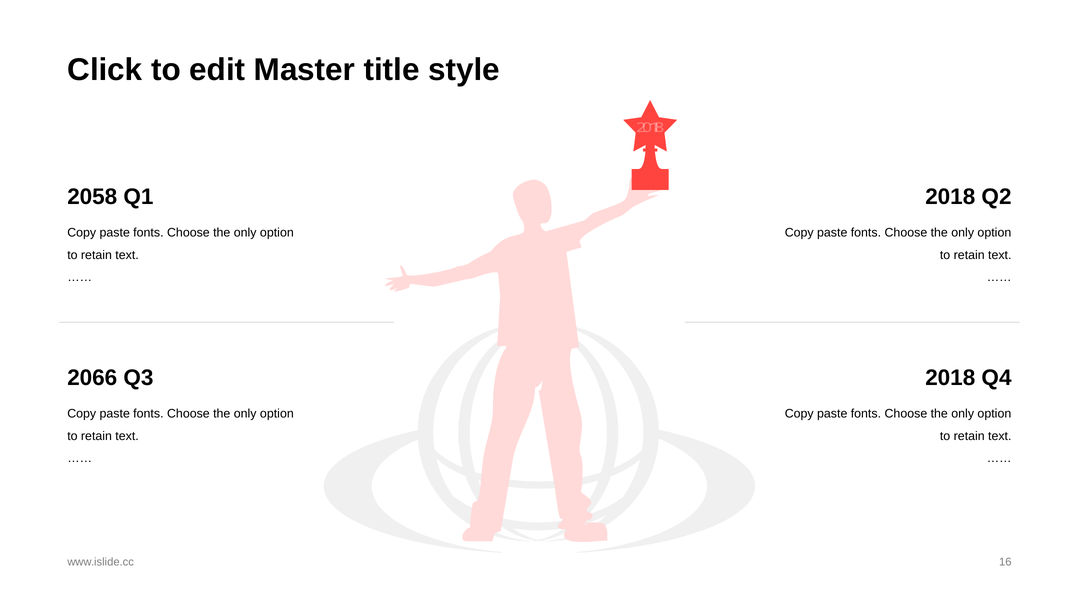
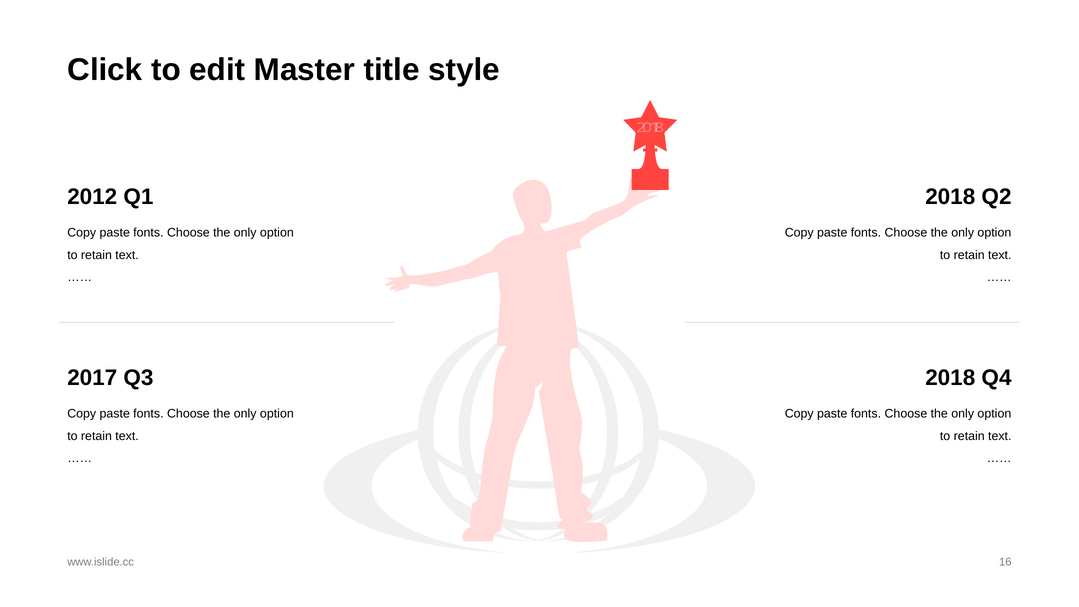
2058: 2058 -> 2012 (92, 197)
2066: 2066 -> 2017 (92, 378)
